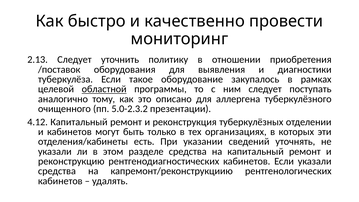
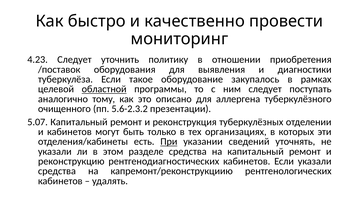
2.13: 2.13 -> 4.23 (38, 60)
5.0-2.3.2: 5.0-2.3.2 -> 5.6-2.3.2 (130, 109)
4.12: 4.12 -> 5.07 (38, 122)
При underline: none -> present (169, 142)
